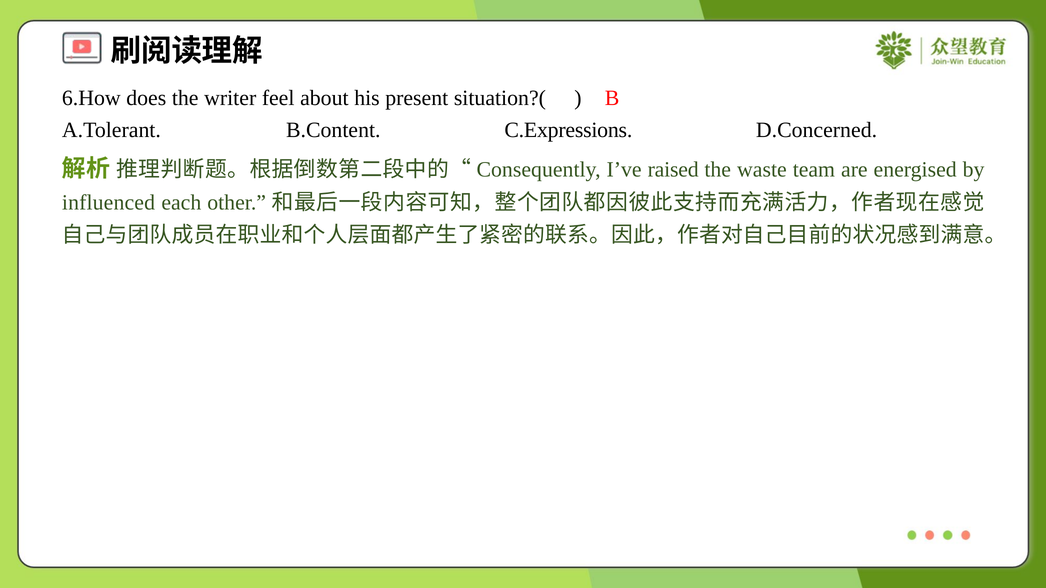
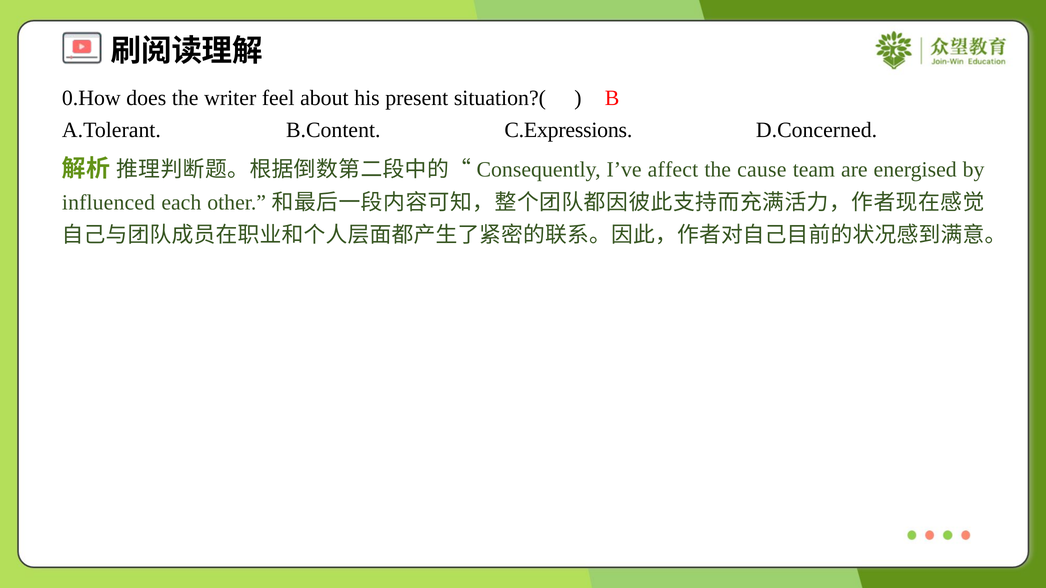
6.How: 6.How -> 0.How (91, 98)
raised: raised -> affect (673, 170)
waste: waste -> cause (762, 170)
